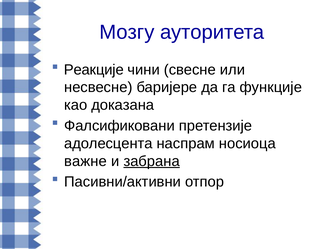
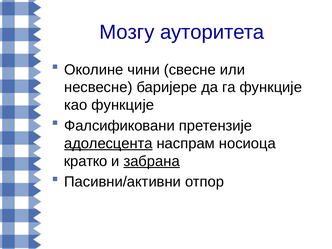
Реакције: Реакције -> Околине (94, 70)
као доказана: доказана -> функције (123, 105)
адолесцента underline: none -> present (108, 143)
важне: важне -> кратко (86, 161)
